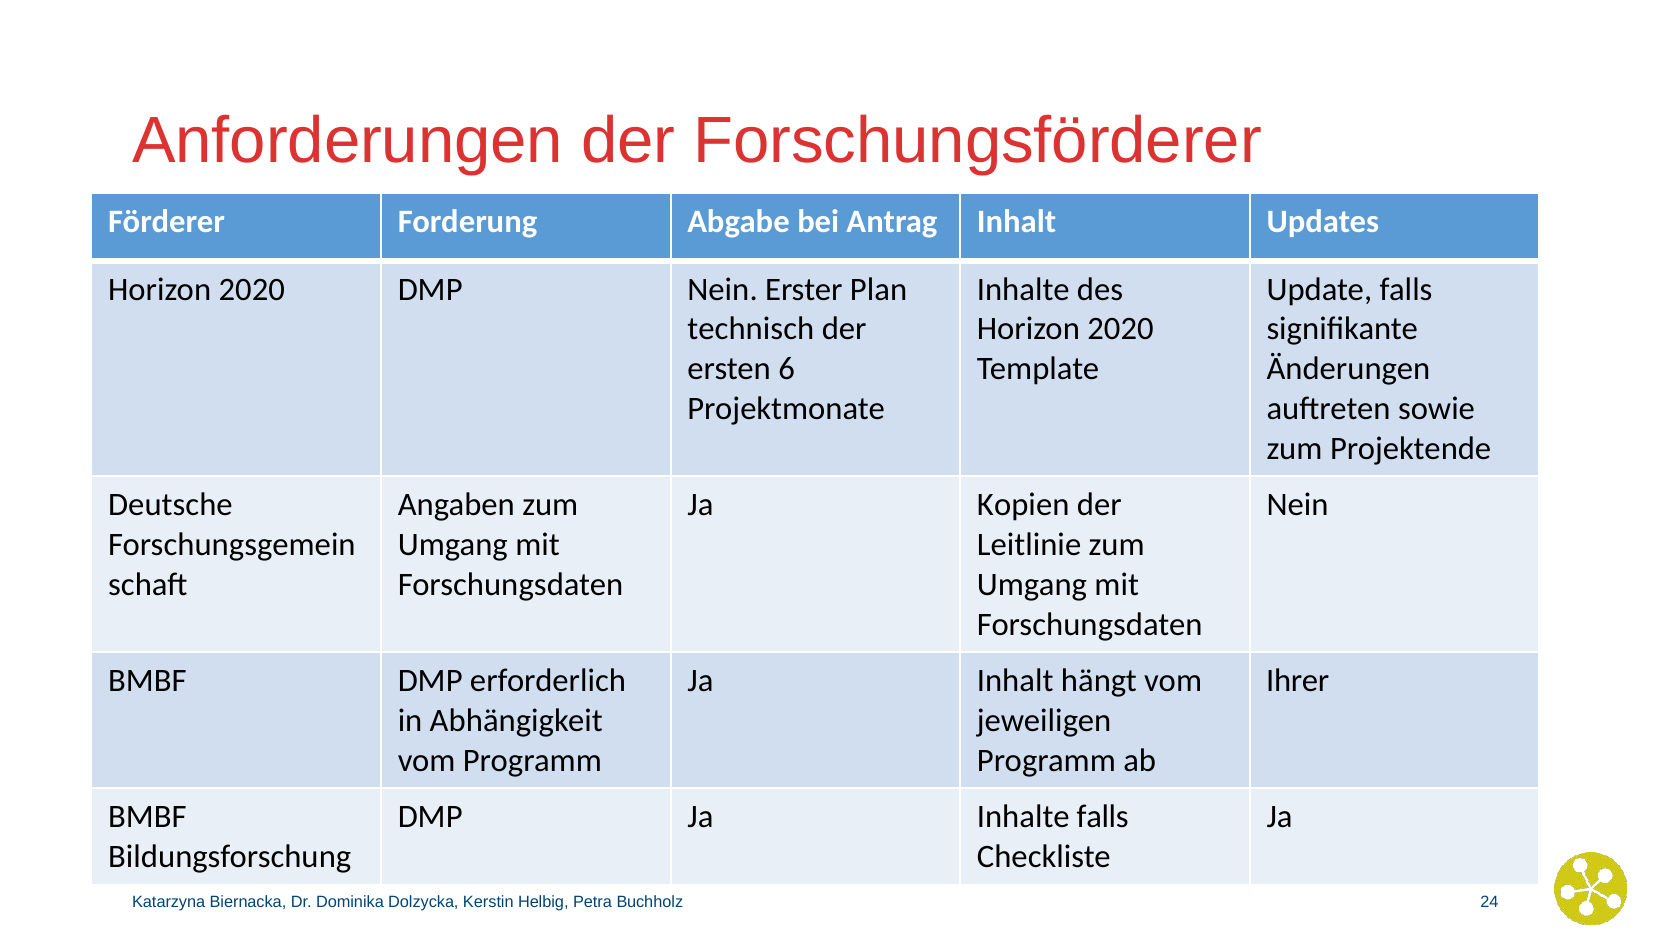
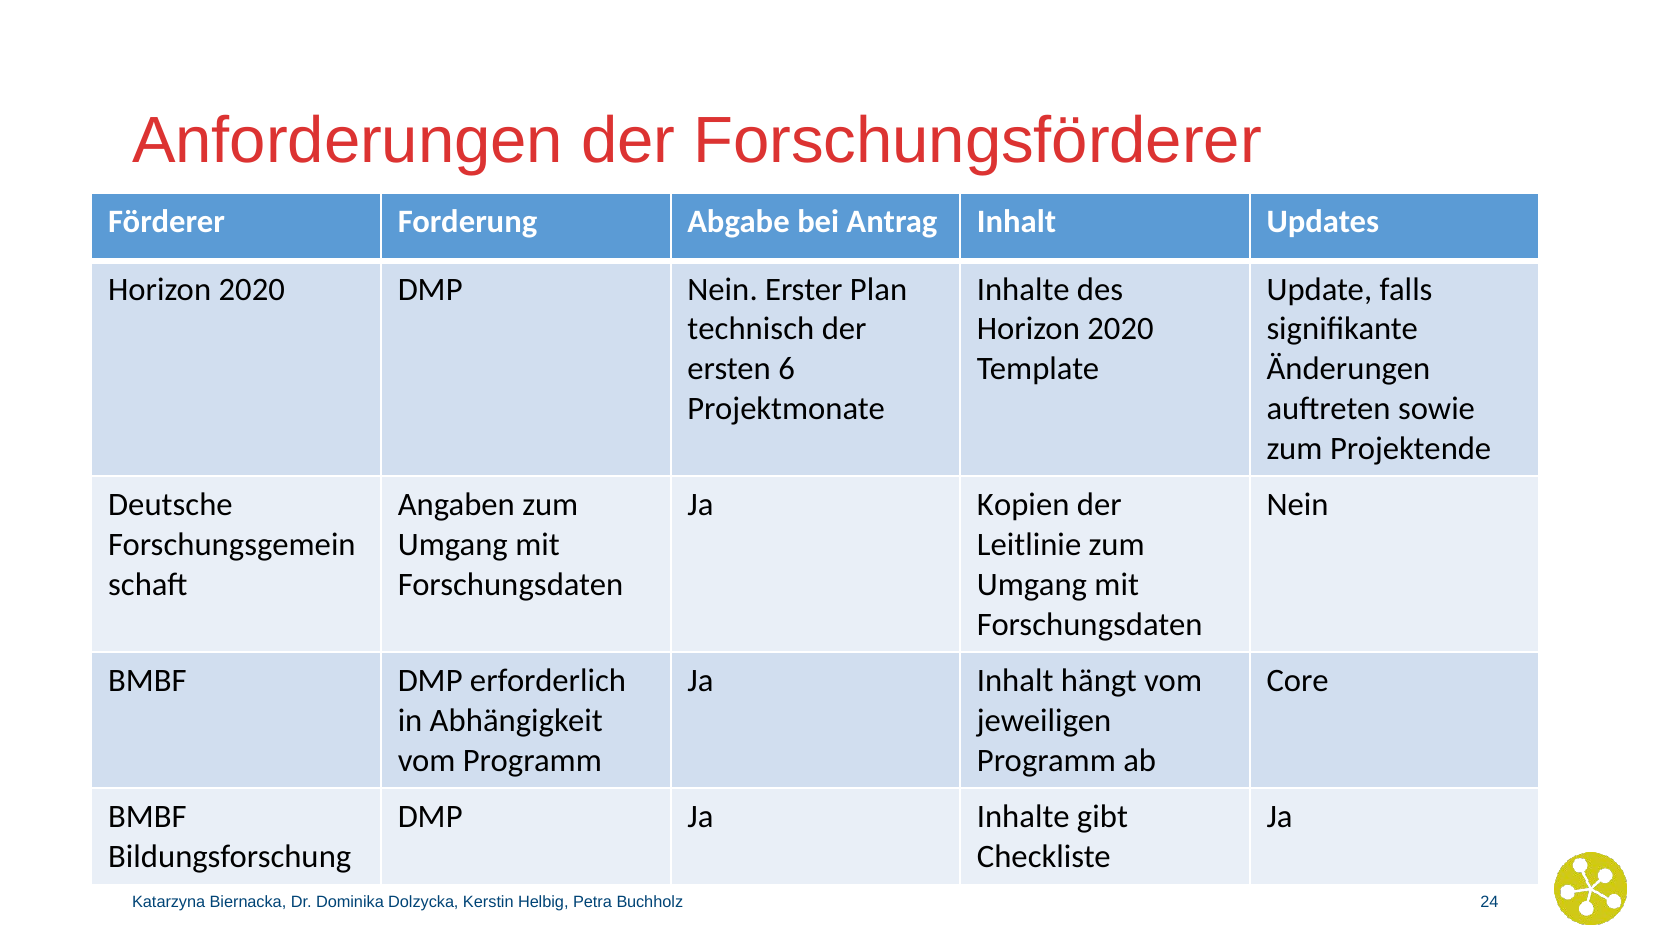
Ihrer: Ihrer -> Core (1298, 680)
Inhalte falls: falls -> gibt (1102, 816)
